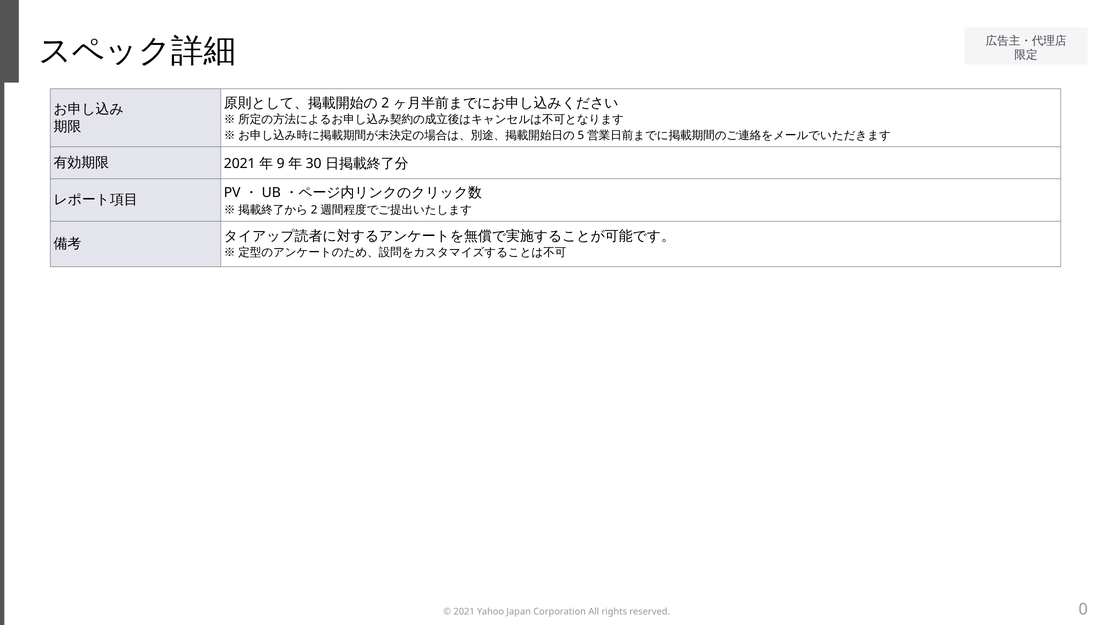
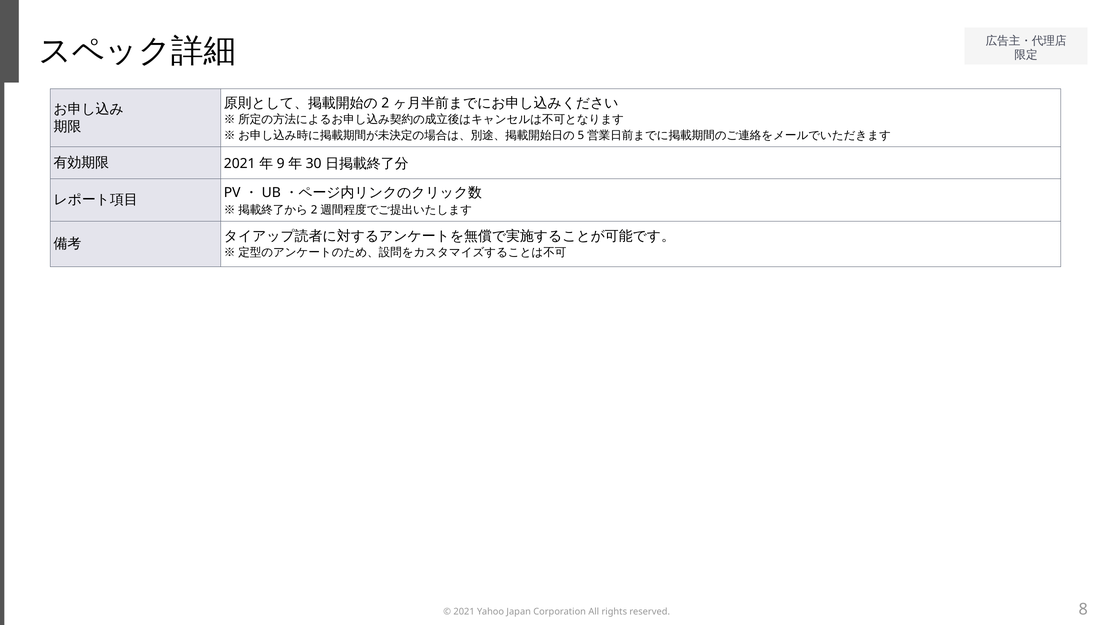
0: 0 -> 8 (1083, 610)
